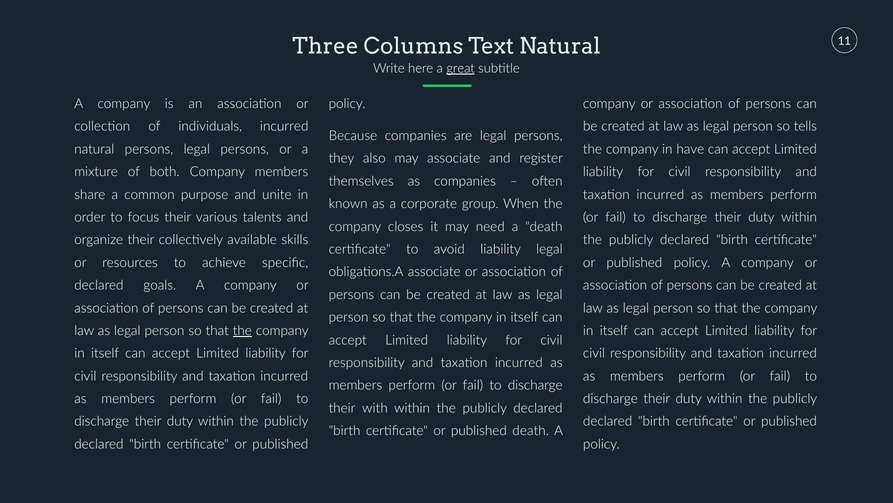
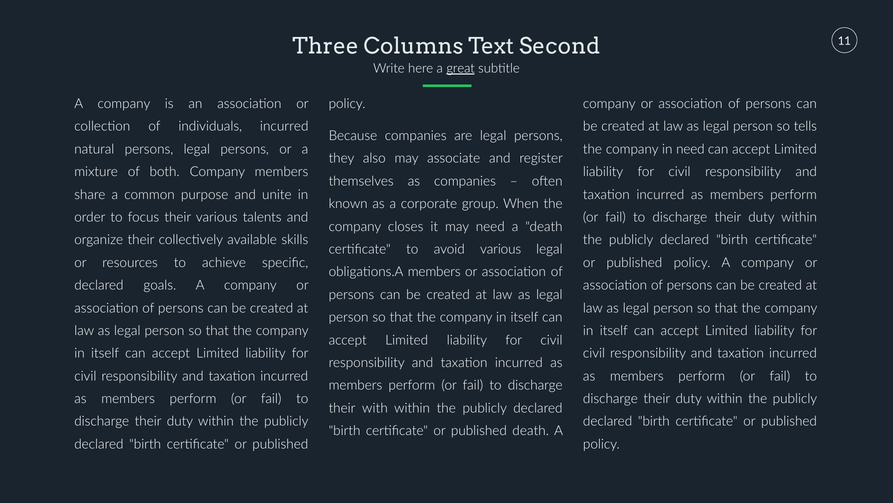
Text Natural: Natural -> Second (560, 46)
in have: have -> need (690, 149)
avoid liability: liability -> various (501, 249)
obligations.A associate: associate -> members (434, 272)
the underline: present -> none (242, 330)
